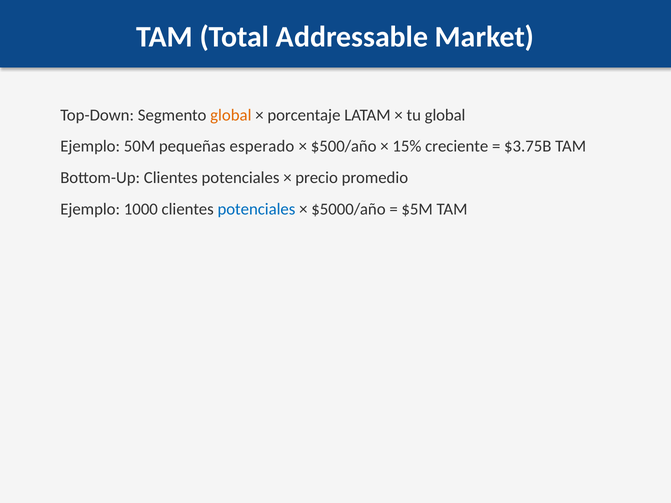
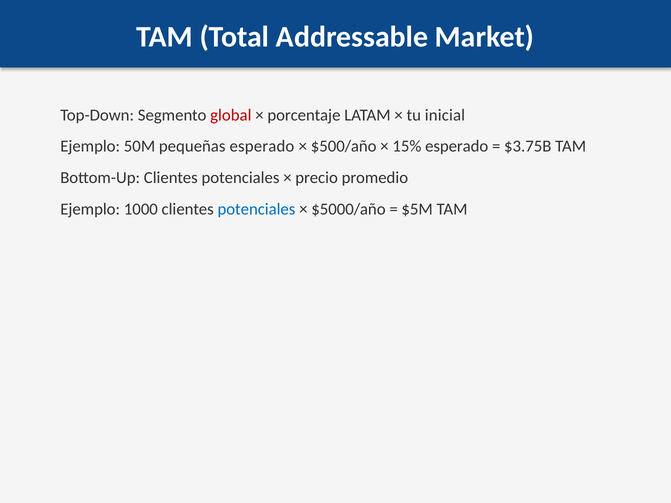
global colour: orange -> red (231, 115)
tu global: global -> inicial (445, 115)
15% creciente: creciente -> esperado (457, 146)
